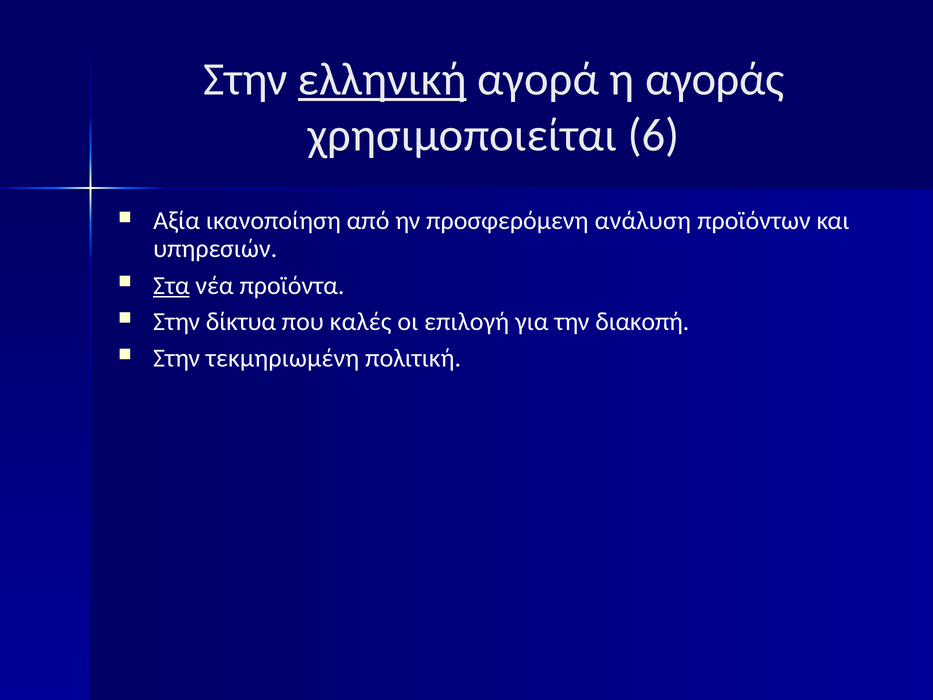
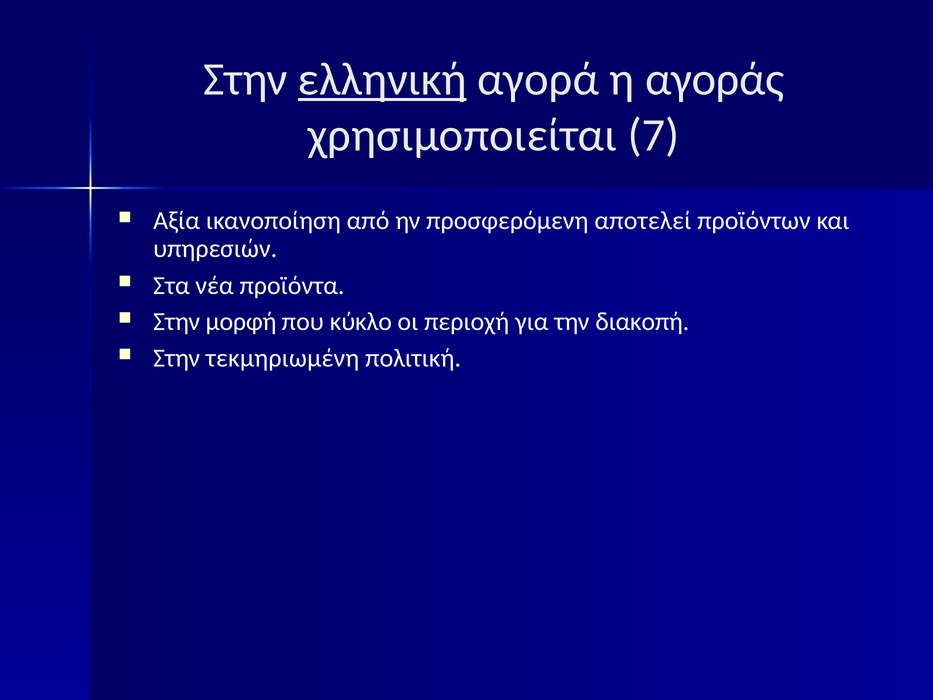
6: 6 -> 7 (654, 135)
ανάλυση: ανάλυση -> αποτελεί (643, 221)
Στα underline: present -> none (171, 285)
δίκτυα: δίκτυα -> μορφή (241, 322)
καλές: καλές -> κύκλο (361, 322)
επιλογή: επιλογή -> περιοχή (467, 322)
